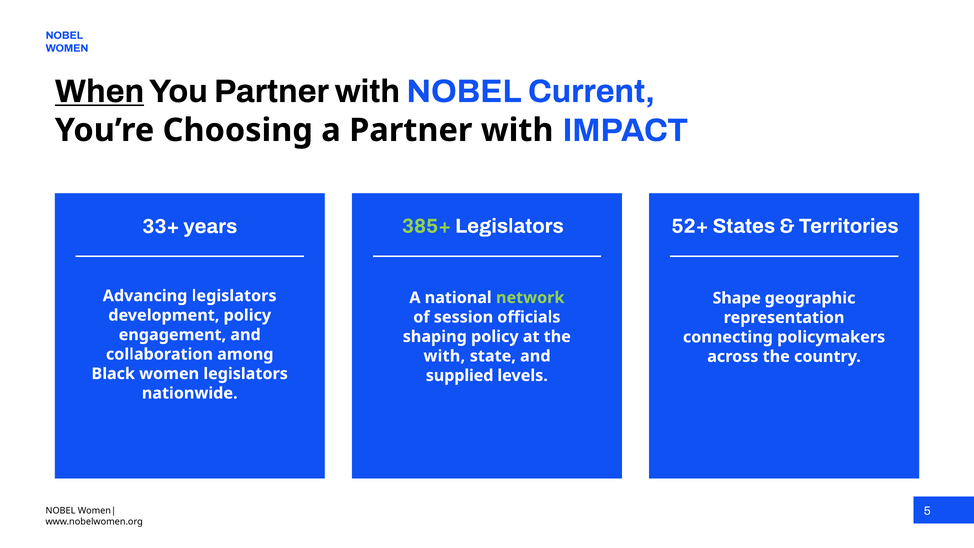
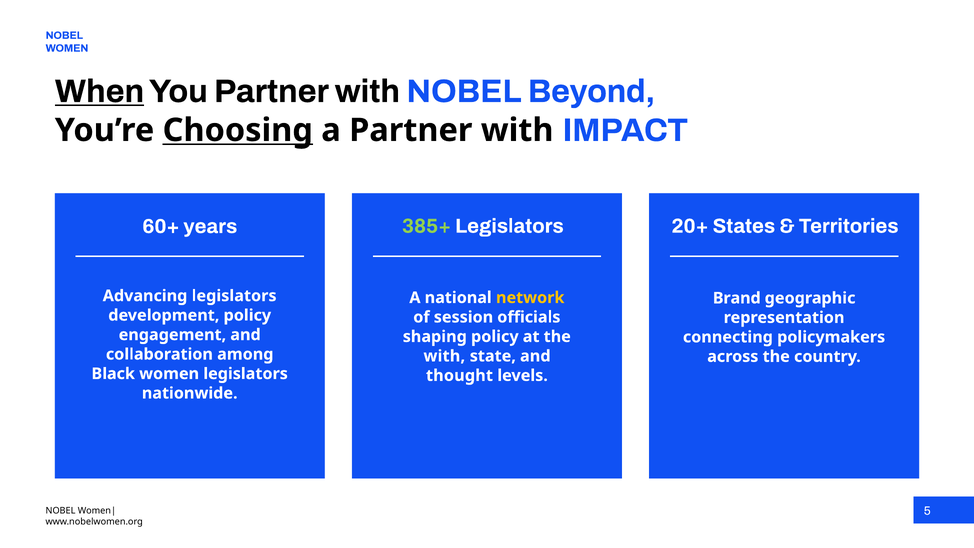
Current: Current -> Beyond (592, 91)
Choosing underline: none -> present (238, 130)
52+: 52+ -> 20+ (690, 226)
33+: 33+ -> 60+ (161, 226)
network colour: light green -> yellow (530, 298)
Shape: Shape -> Brand (737, 298)
supplied: supplied -> thought (459, 376)
